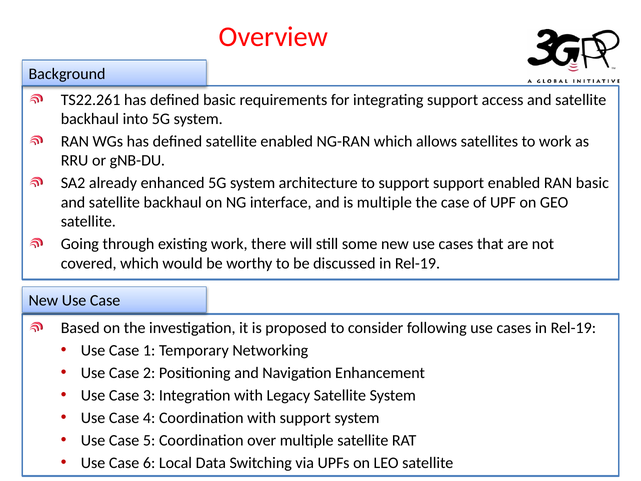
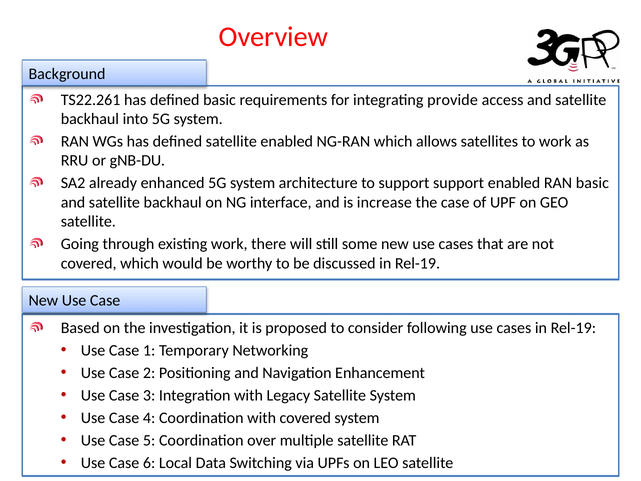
integrating support: support -> provide (453, 100)
is multiple: multiple -> increase (384, 202)
with support: support -> covered (305, 418)
